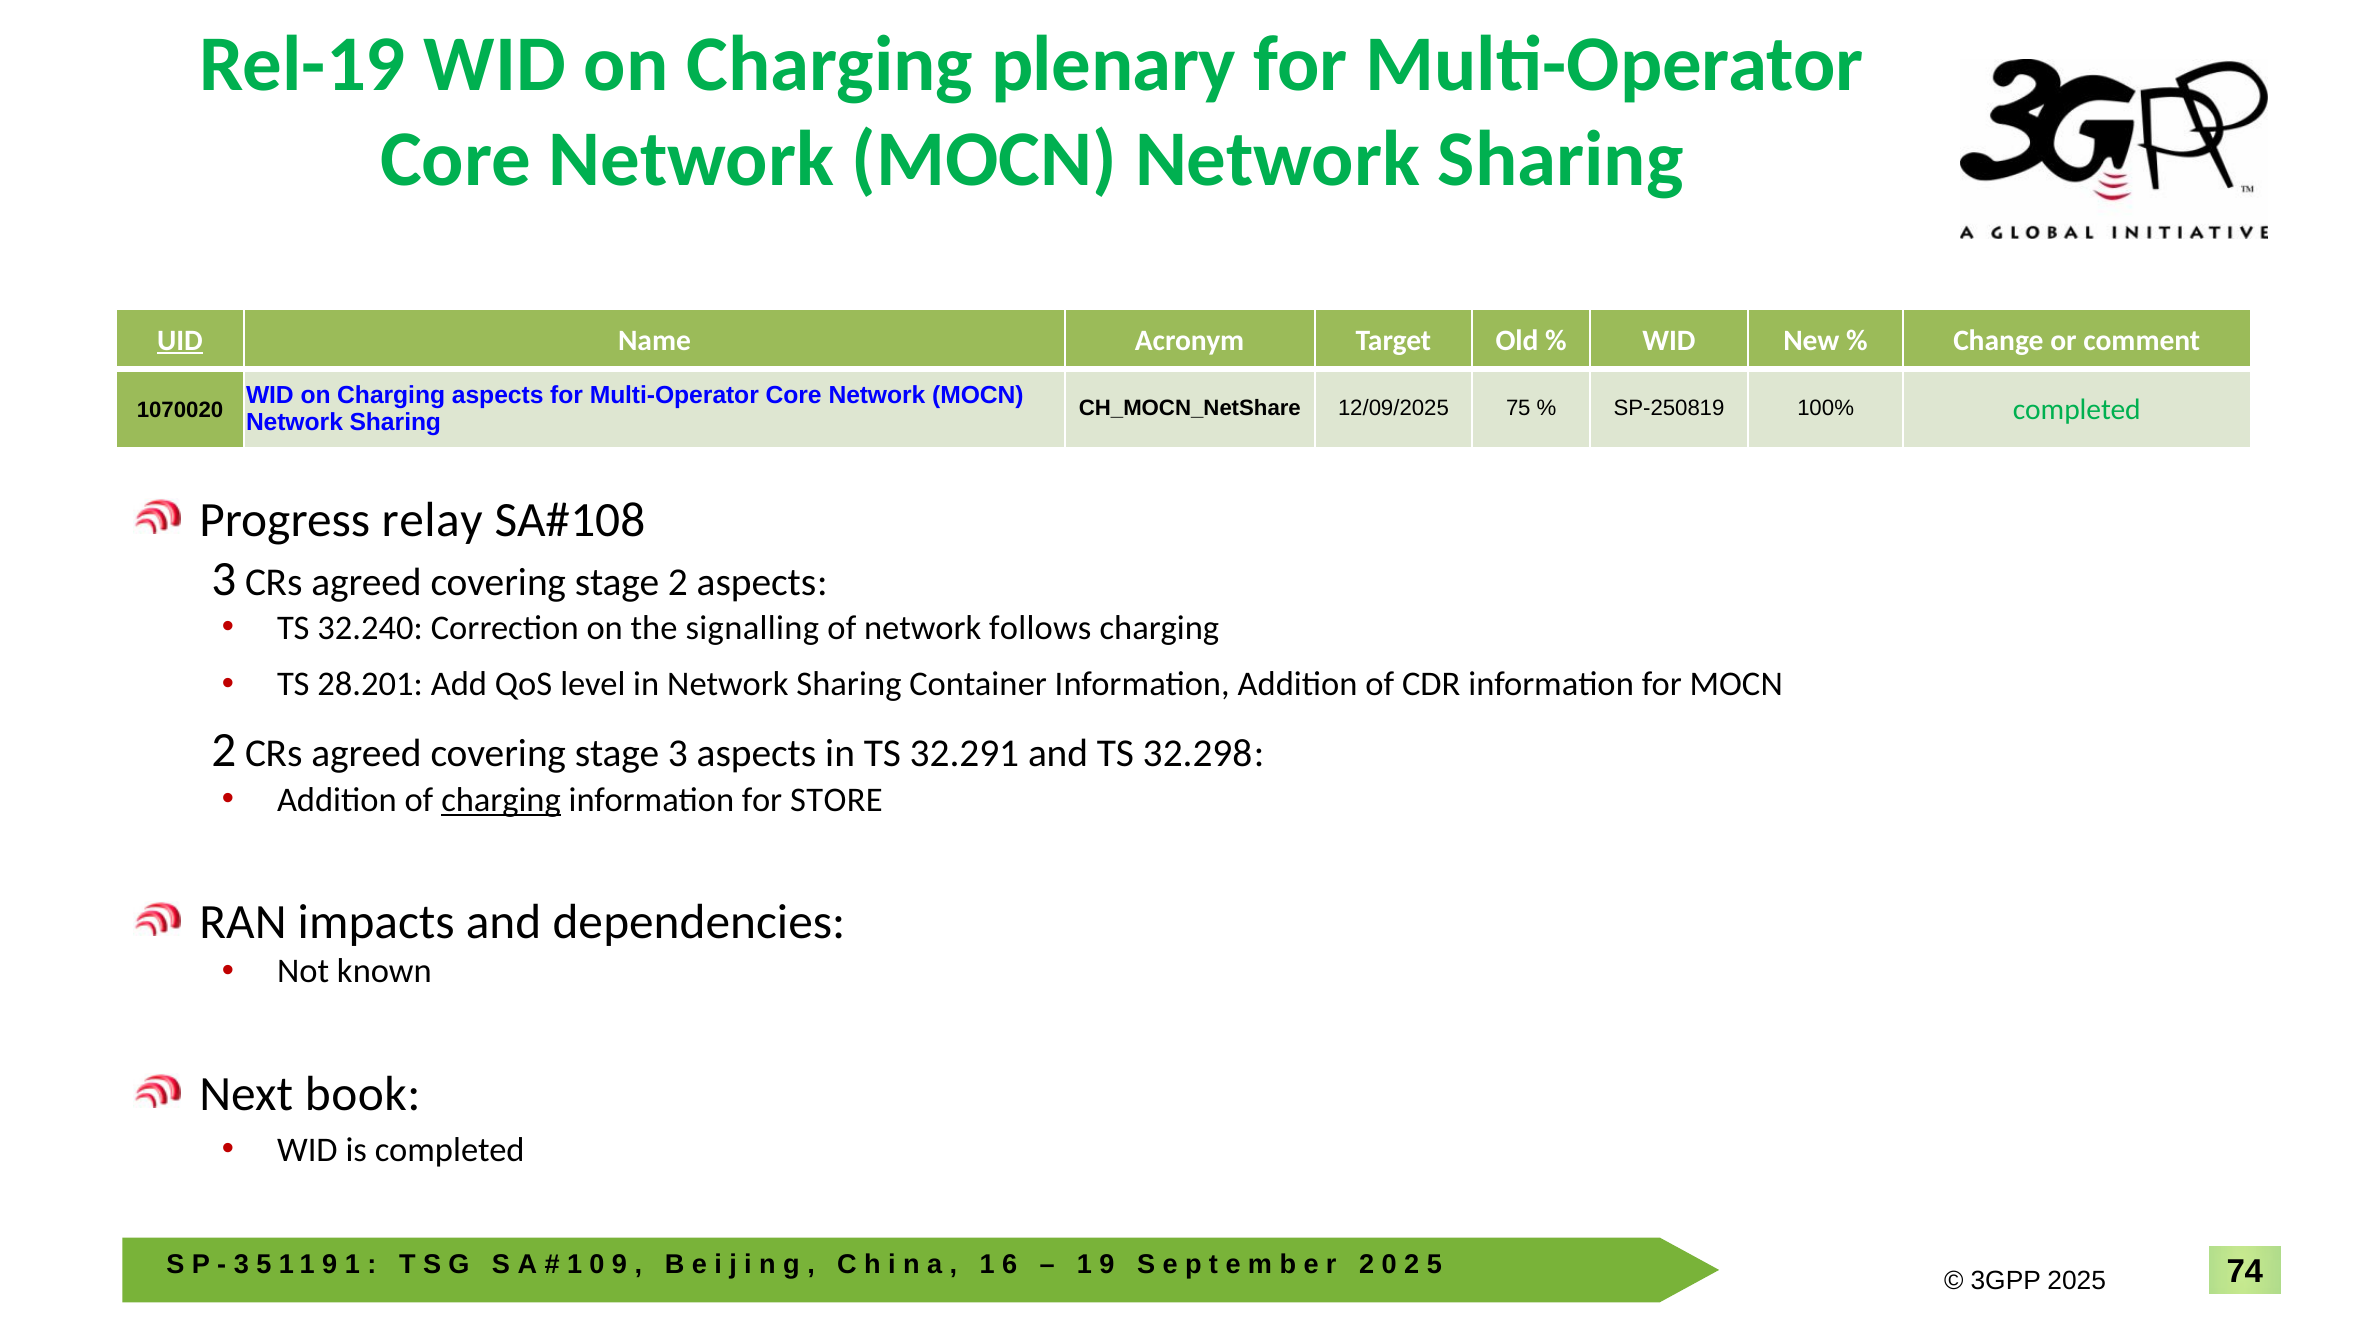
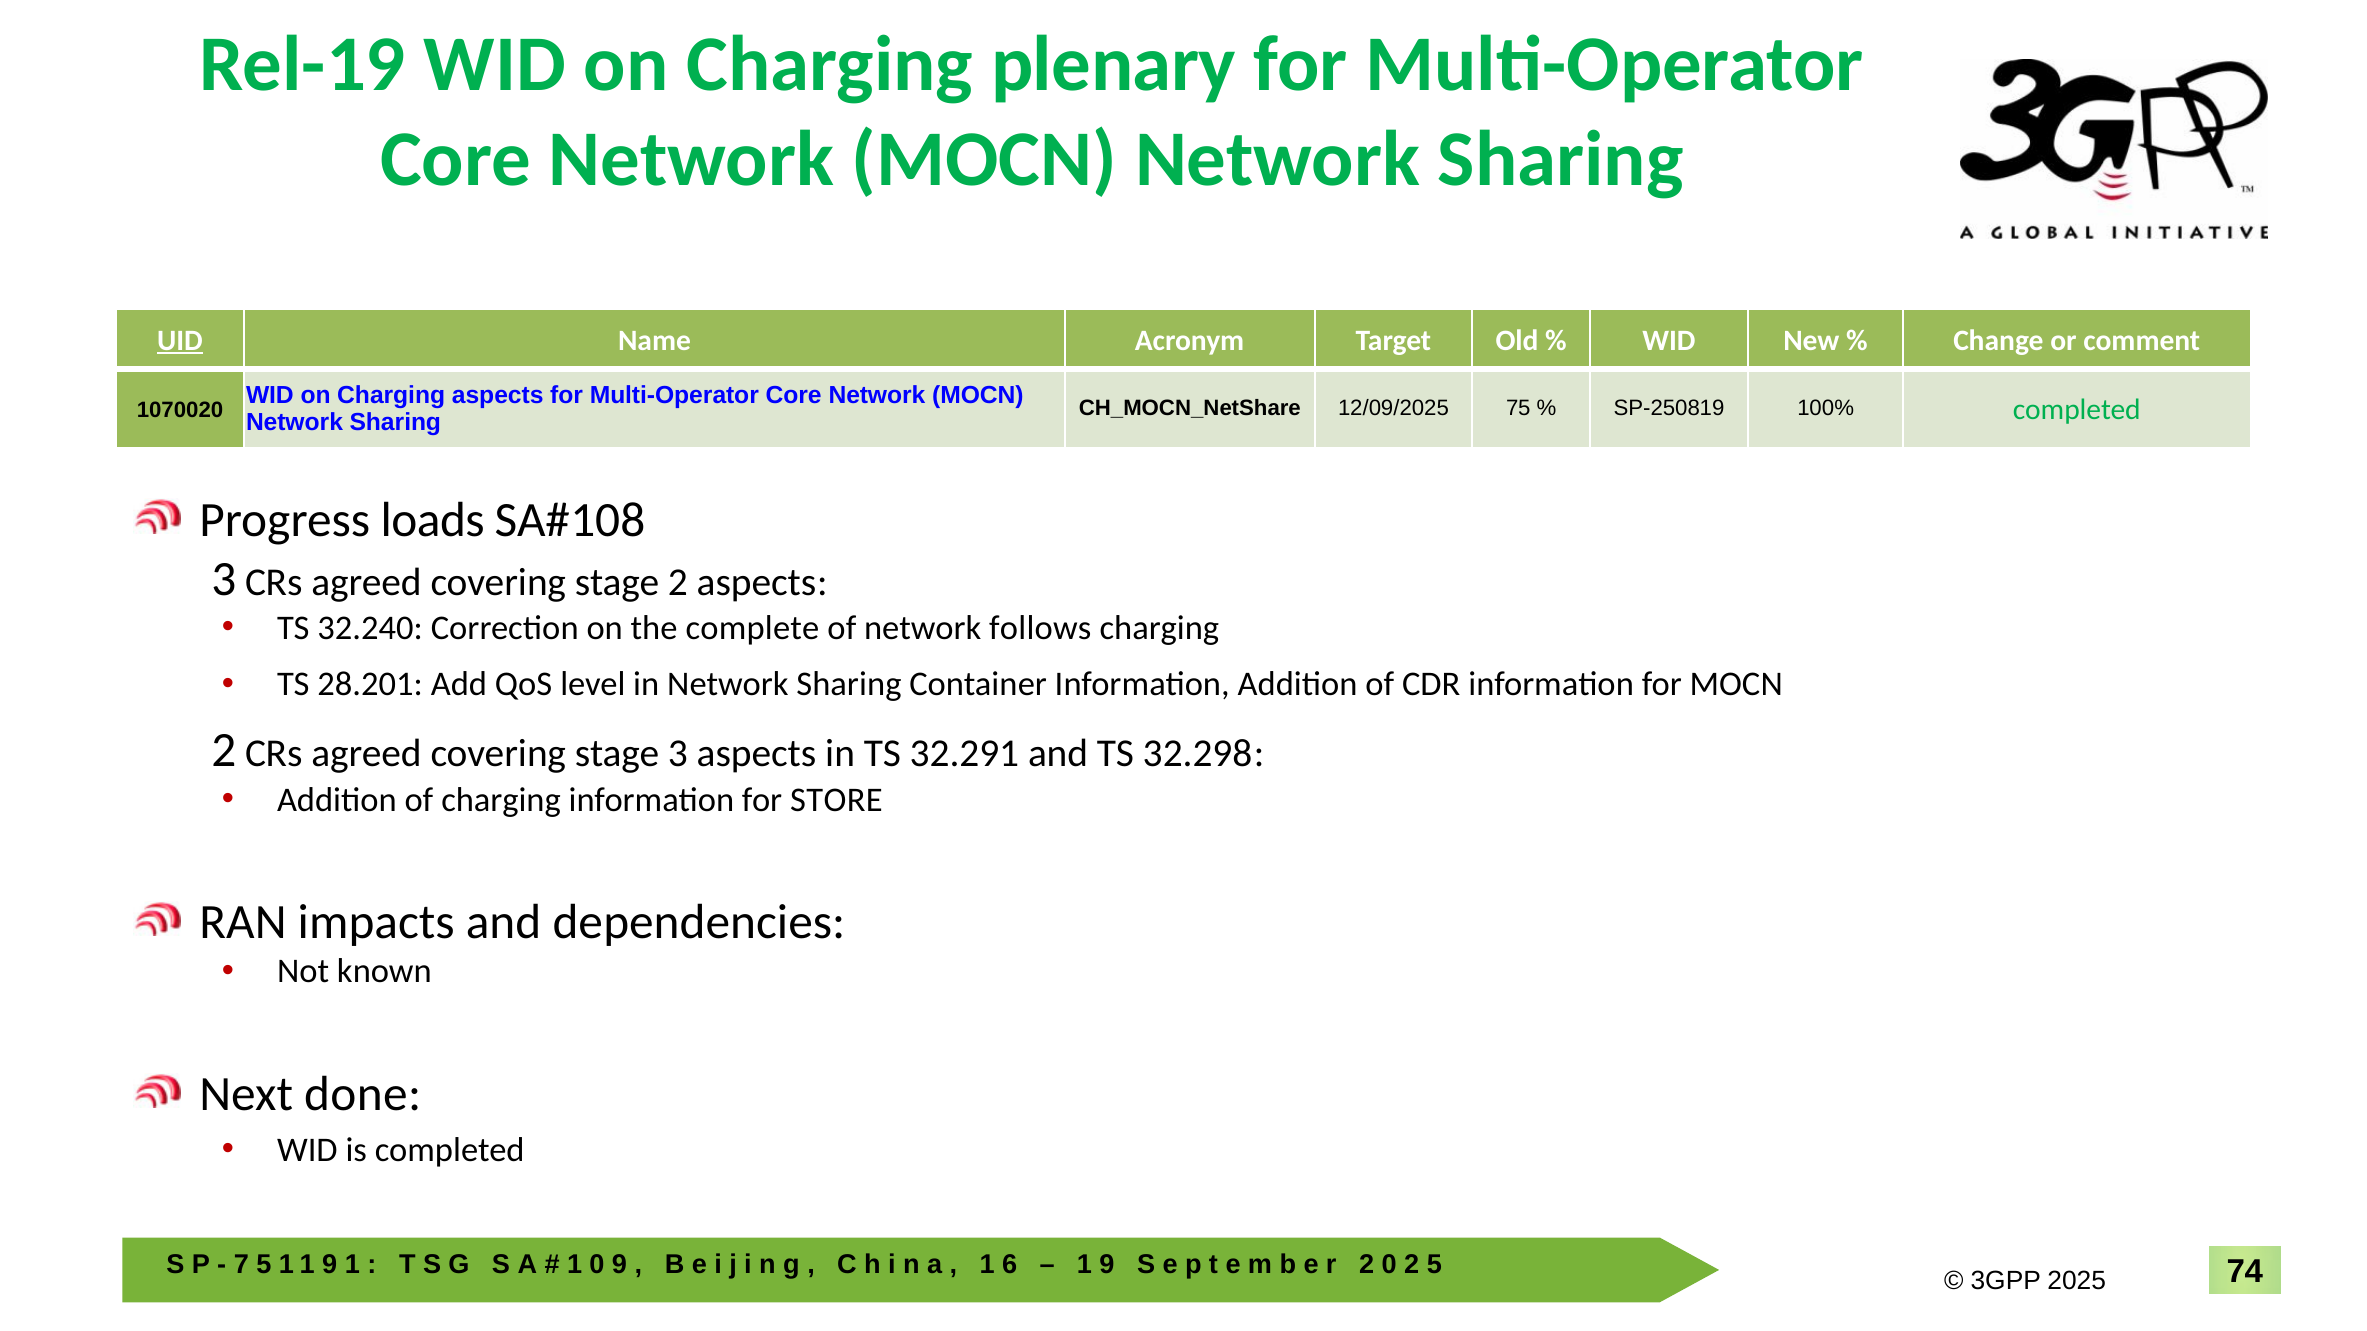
relay: relay -> loads (433, 520)
signalling: signalling -> complete (752, 628)
charging underline: present -> none (501, 800)
book: book -> done (363, 1094)
3: 3 -> 7 (241, 1265)
